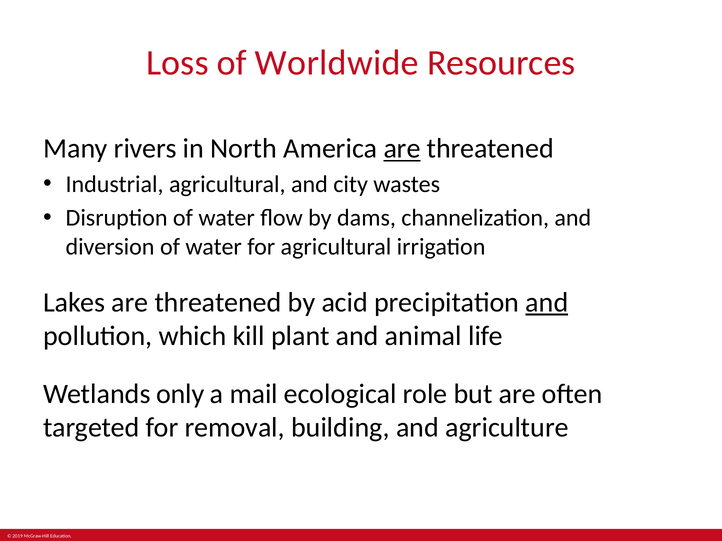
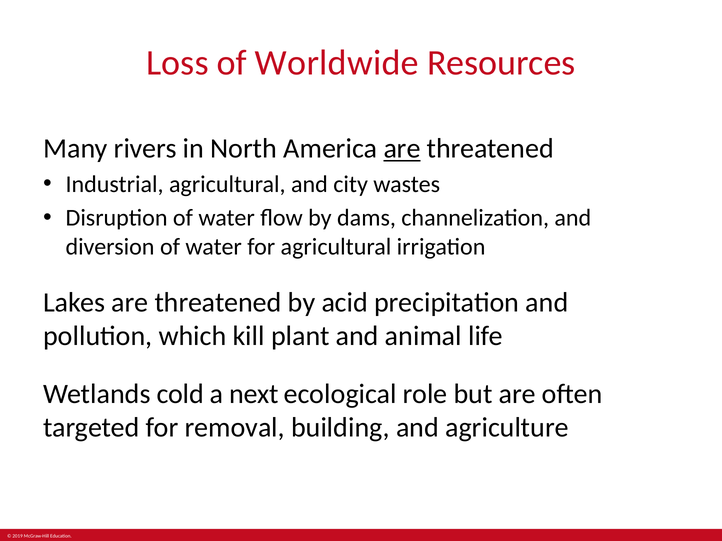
and underline: present -> none (547, 303)
only: only -> cold (180, 394)
mail: mail -> next (254, 394)
